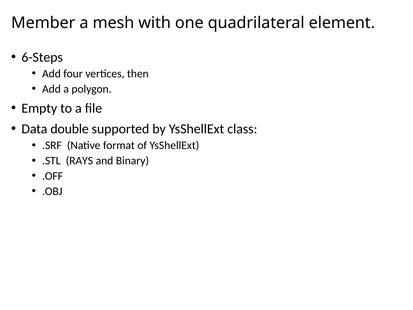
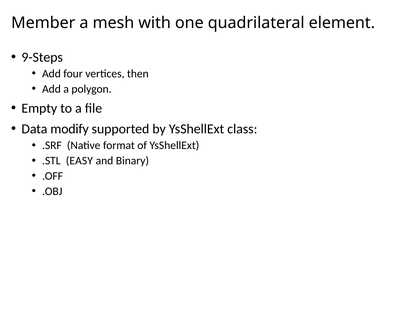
6-Steps: 6-Steps -> 9-Steps (42, 57)
double: double -> modify (70, 129)
RAYS: RAYS -> EASY (79, 161)
